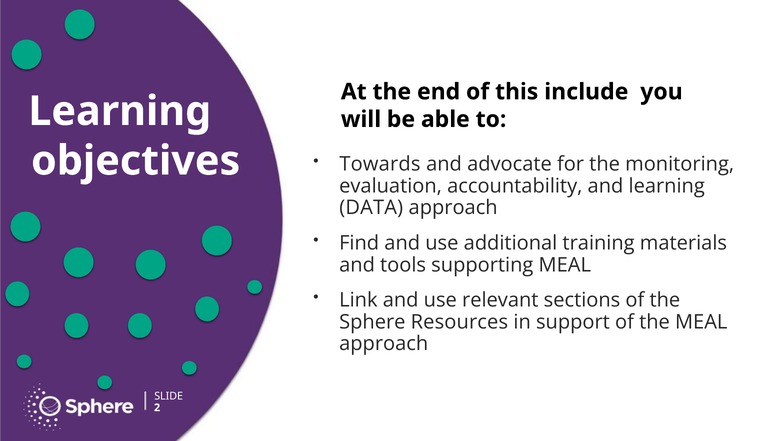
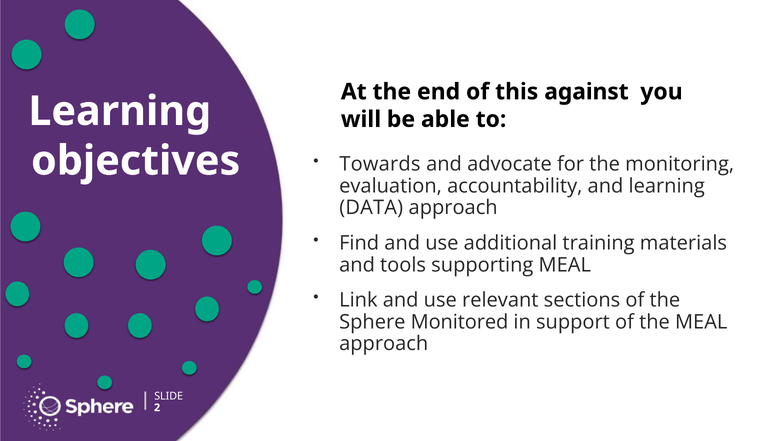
include: include -> against (586, 92)
Resources: Resources -> Monitored (460, 322)
